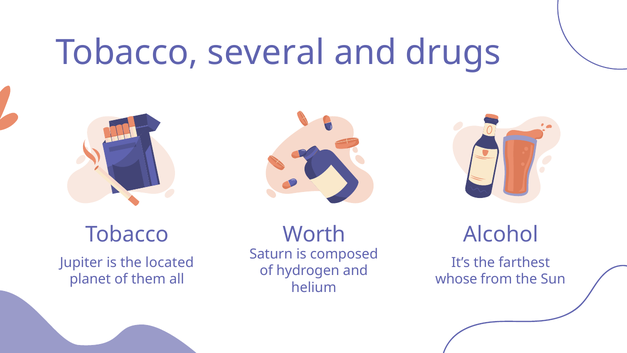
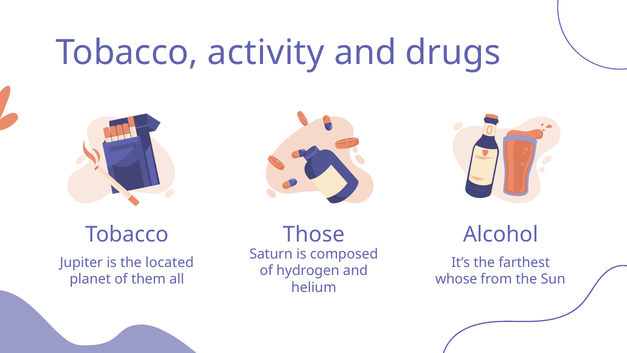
several: several -> activity (266, 53)
Worth: Worth -> Those (314, 234)
